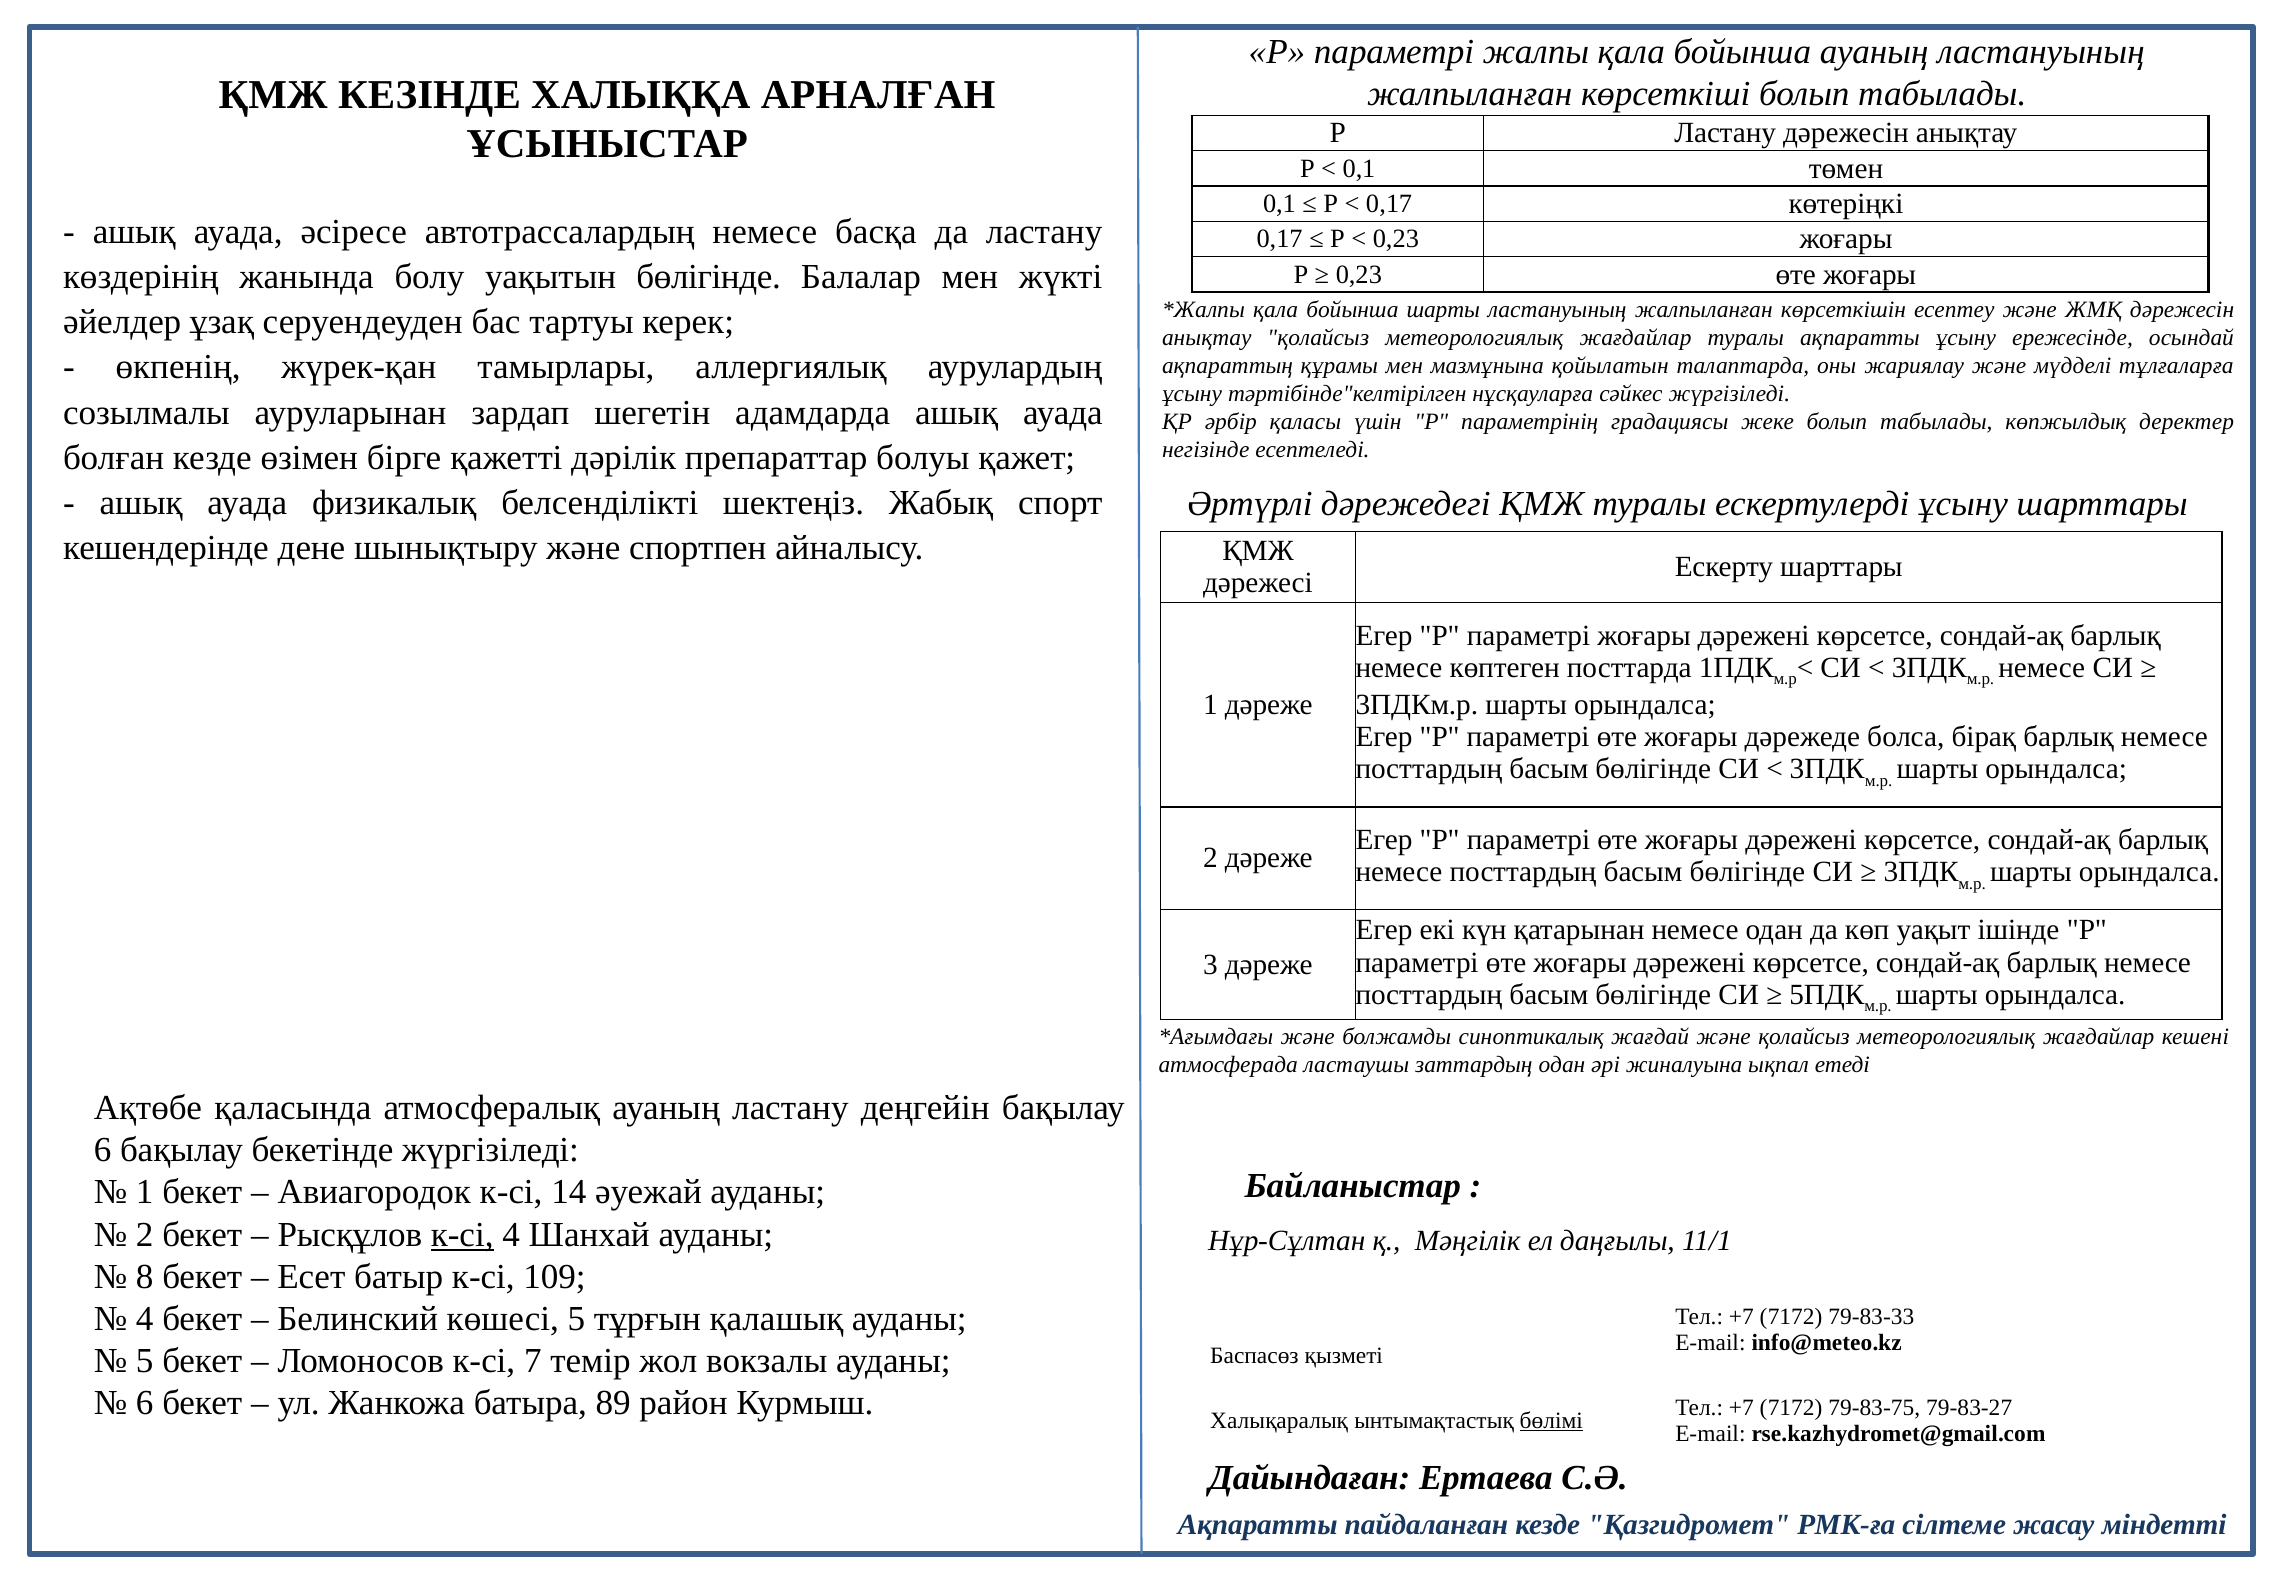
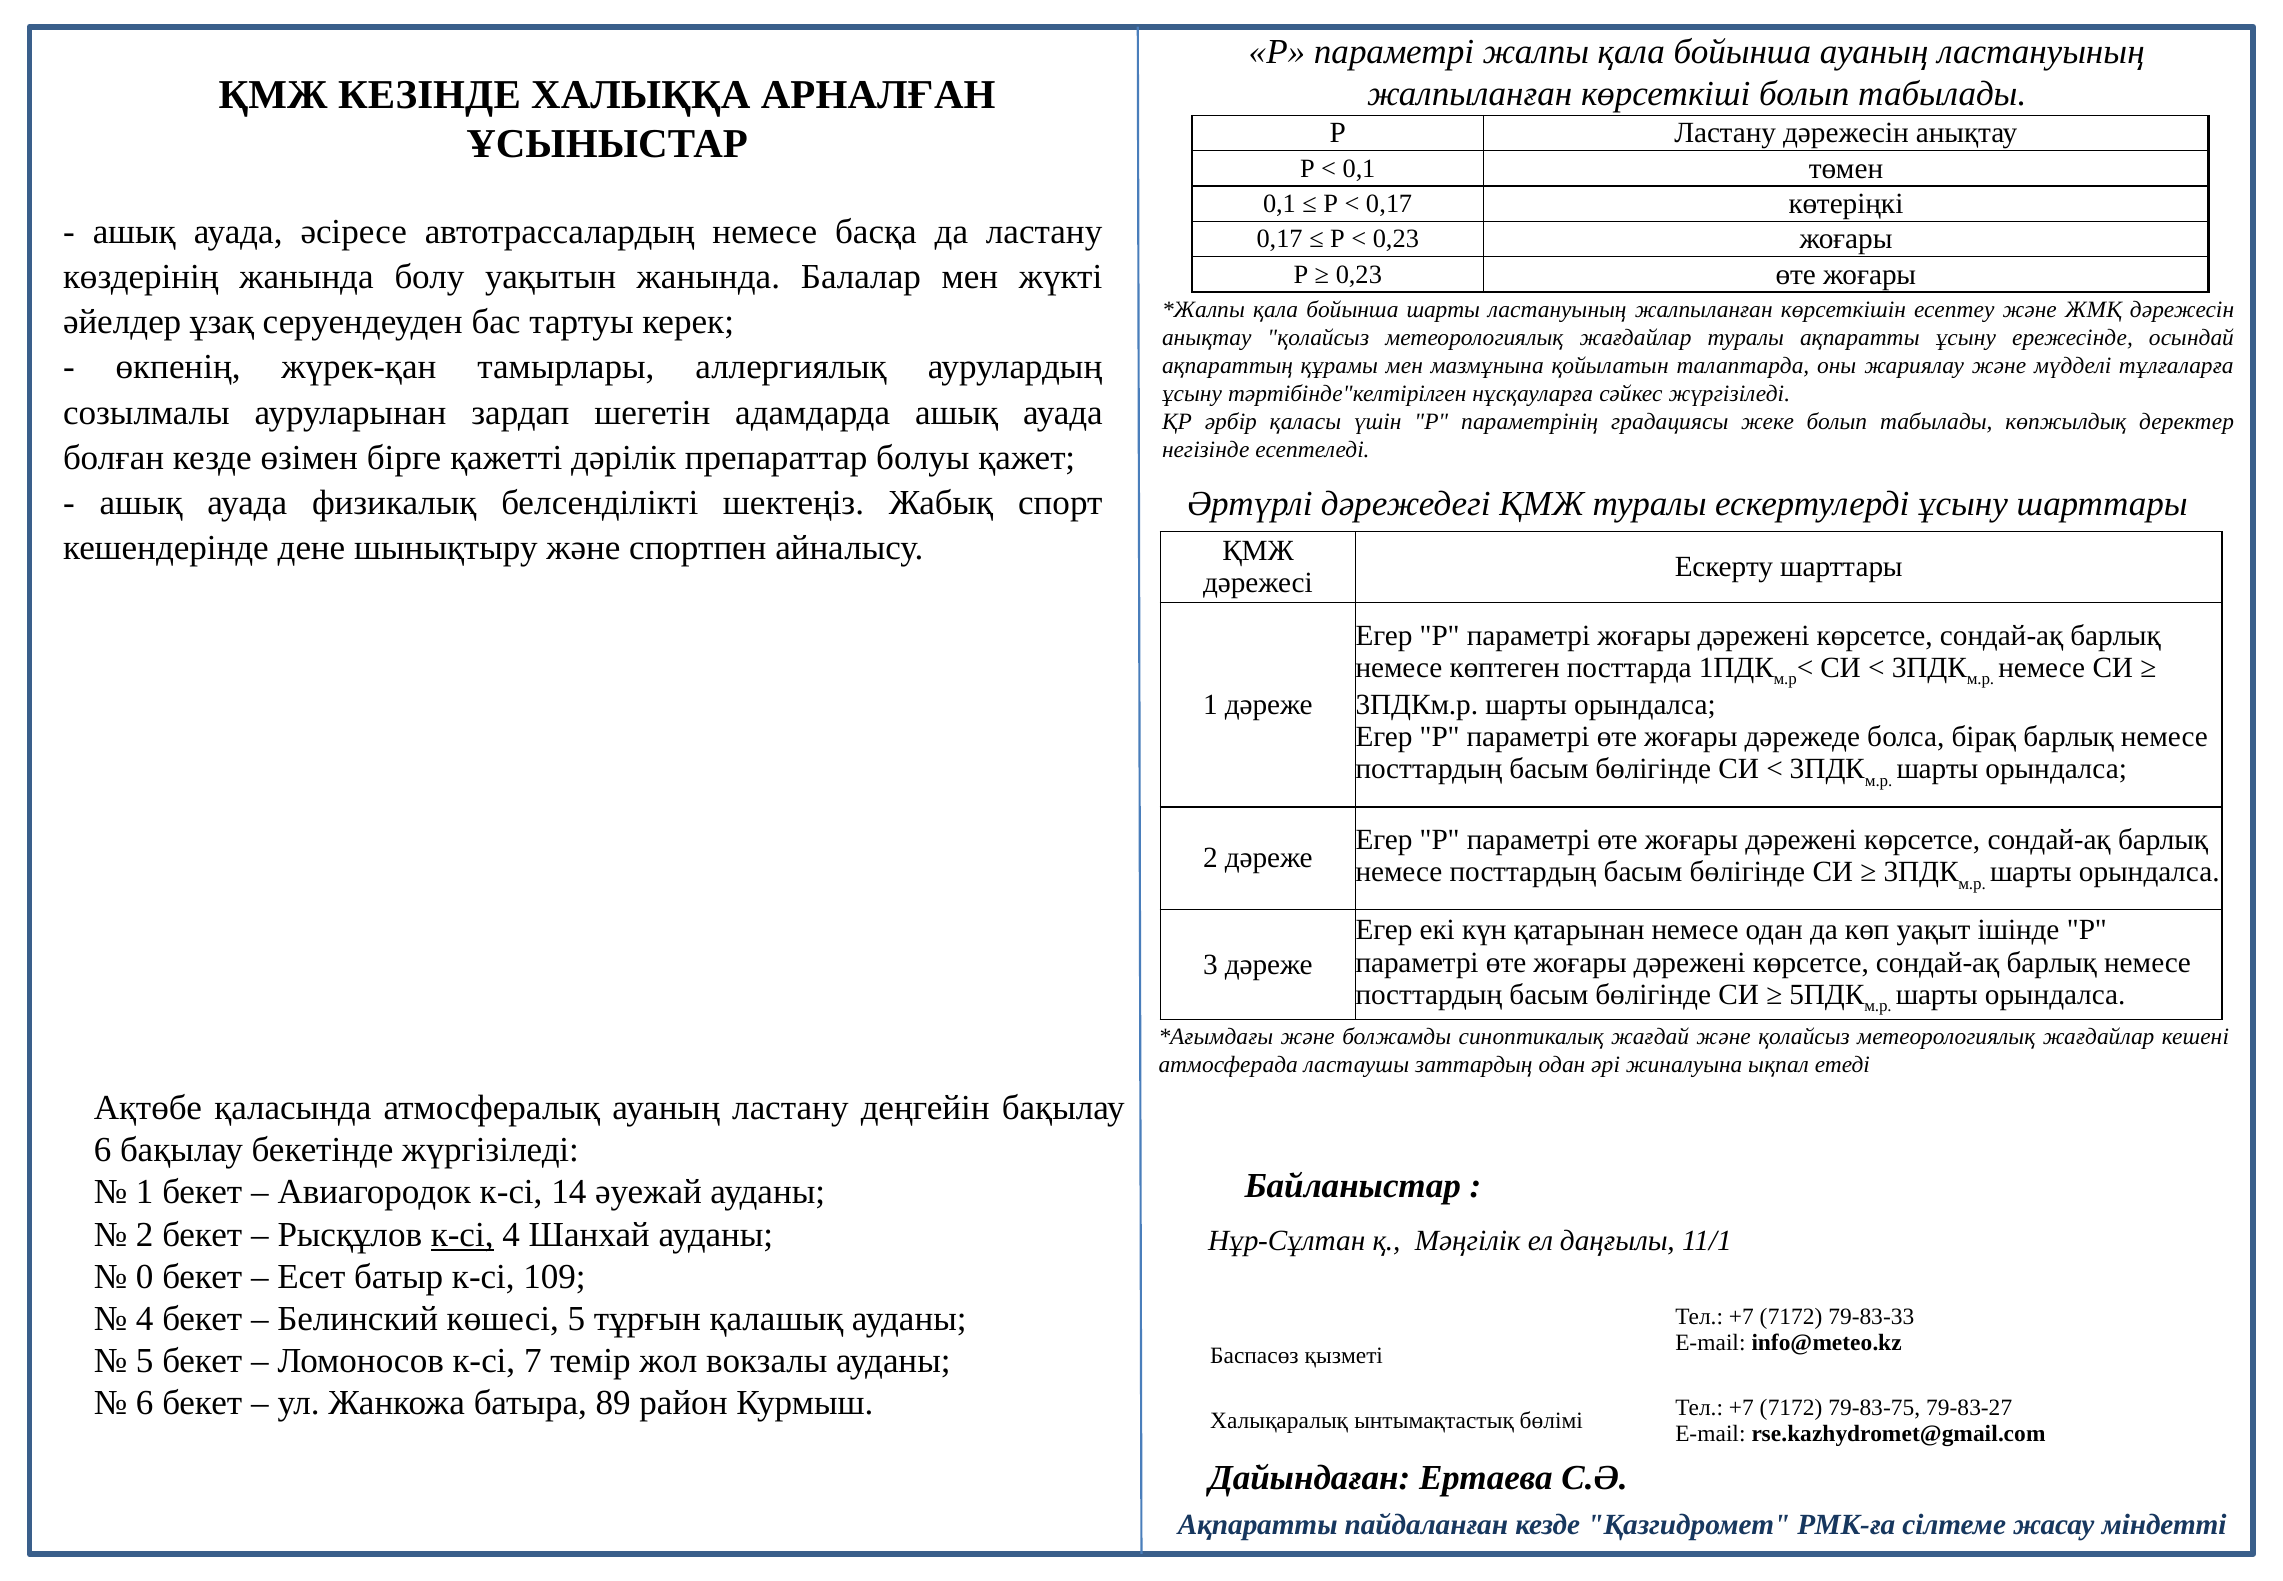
уақытын бөлігінде: бөлігінде -> жанында (708, 277)
8: 8 -> 0 (145, 1276)
бөлімі underline: present -> none (1551, 1420)
